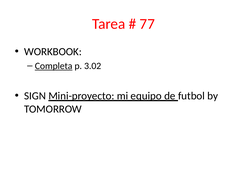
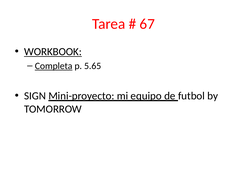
77: 77 -> 67 (147, 24)
WORKBOOK underline: none -> present (53, 52)
3.02: 3.02 -> 5.65 (93, 66)
